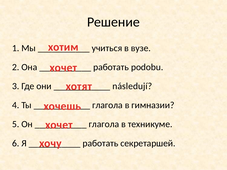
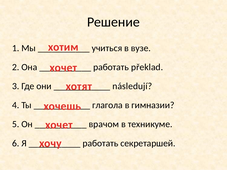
podobu: podobu -> překlad (147, 67)
глагола: глагола -> врачом (104, 124)
